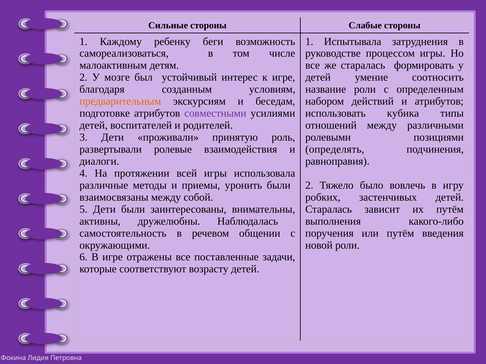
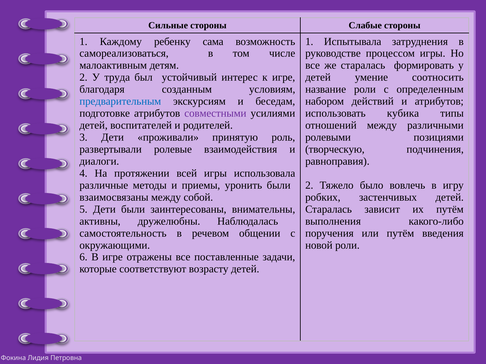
беги: беги -> сама (213, 42)
мозге: мозге -> труда (117, 78)
предварительным colour: orange -> blue (120, 102)
определять: определять -> творческую (335, 149)
